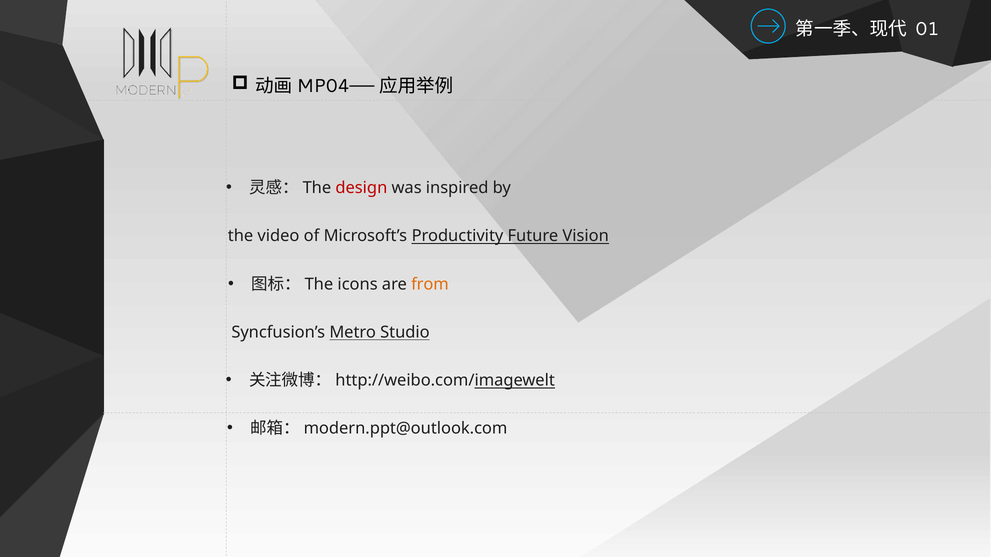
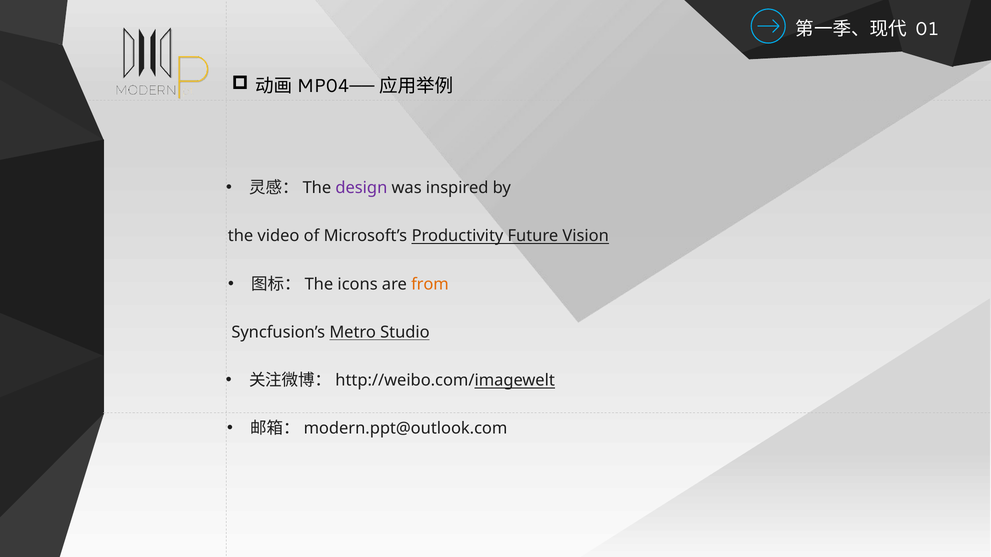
design colour: red -> purple (361, 188)
